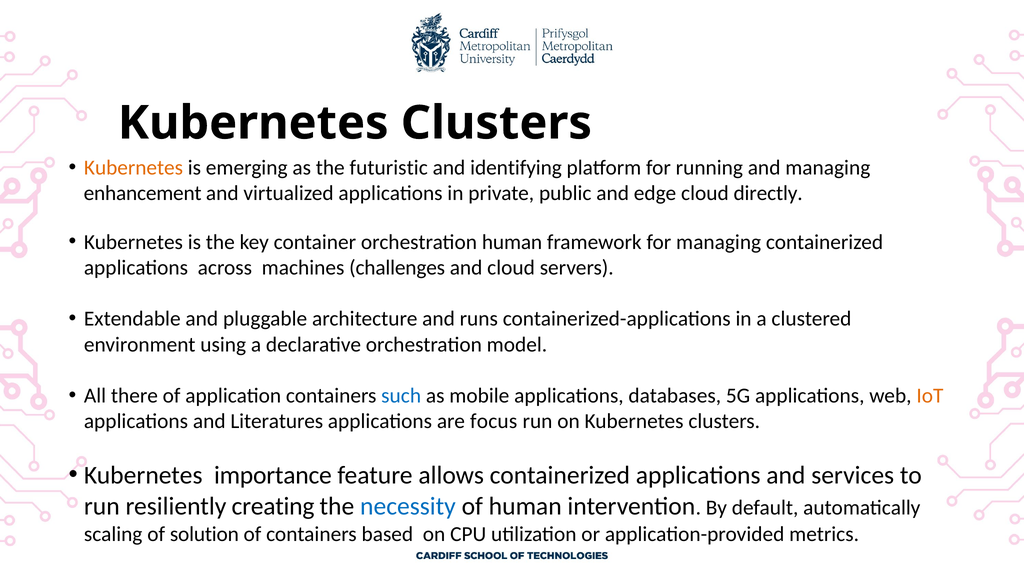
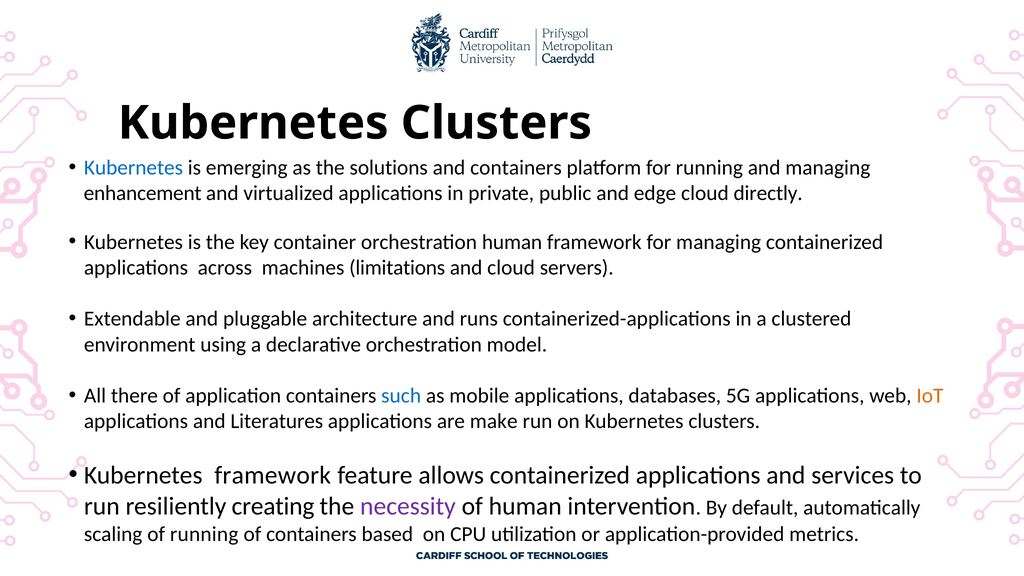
Kubernetes colour: orange -> blue (134, 168)
futuristic: futuristic -> solutions (389, 168)
and identifying: identifying -> containers (516, 168)
challenges: challenges -> limitations (397, 268)
focus: focus -> make (494, 421)
Kubernetes importance: importance -> framework (273, 475)
necessity colour: blue -> purple (408, 506)
of solution: solution -> running (204, 534)
